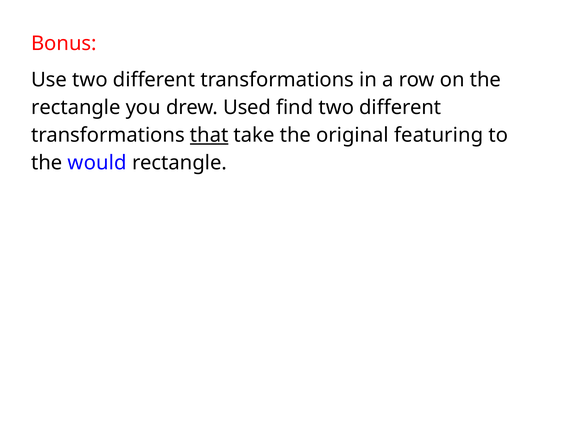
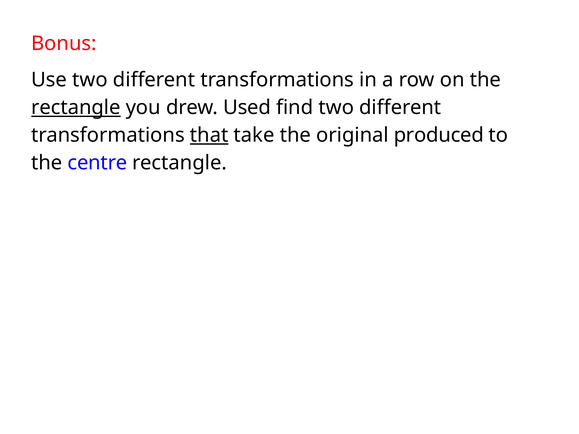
rectangle underline: none -> present (76, 108)
featuring: featuring -> produced (439, 135)
would: would -> centre (97, 163)
